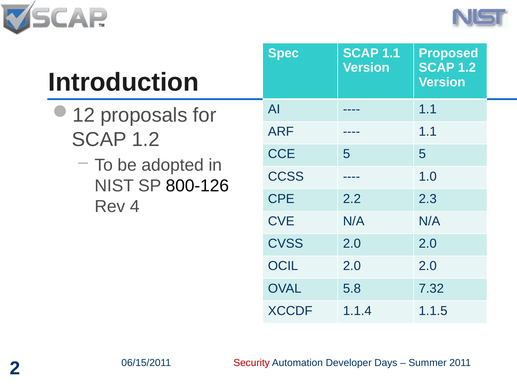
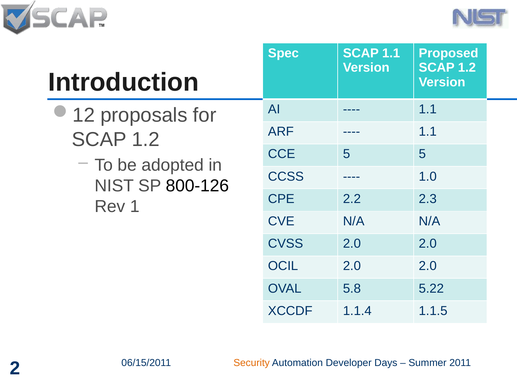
4: 4 -> 1 (135, 206)
7.32: 7.32 -> 5.22 (431, 288)
Security colour: red -> orange (252, 363)
